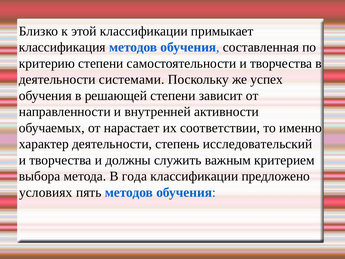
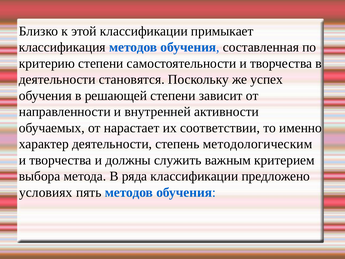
системами: системами -> становятся (132, 79)
исследовательский: исследовательский -> методологическим (258, 144)
года: года -> ряда (134, 176)
